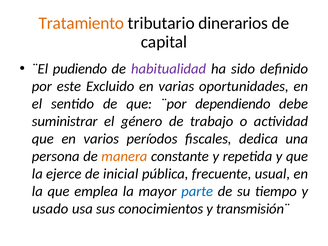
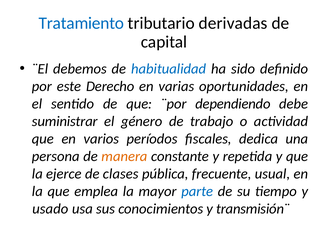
Tratamiento colour: orange -> blue (81, 23)
dinerarios: dinerarios -> derivadas (233, 23)
pudiendo: pudiendo -> debemos (80, 69)
habitualidad colour: purple -> blue (169, 69)
Excluido: Excluido -> Derecho (110, 86)
inicial: inicial -> clases (121, 174)
